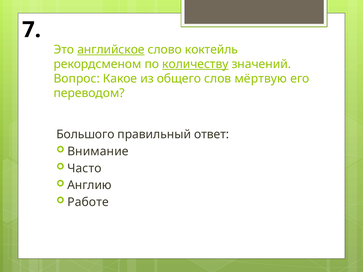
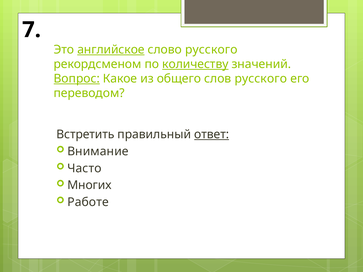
слово коктейль: коктейль -> русского (211, 50)
Вопрос underline: none -> present (77, 79)
слов мёртвую: мёртвую -> русского (261, 79)
Большого: Большого -> Встретить (85, 135)
ответ underline: none -> present (212, 135)
Англию: Англию -> Многих (89, 185)
